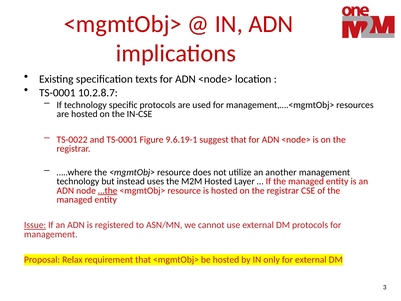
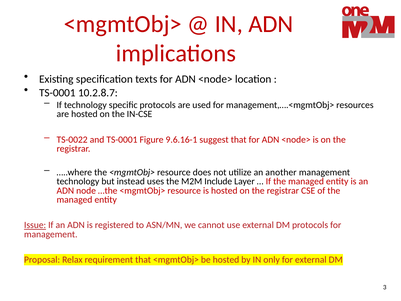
9.6.19-1: 9.6.19-1 -> 9.6.16-1 (181, 139)
M2M Hosted: Hosted -> Include (218, 181)
…the underline: present -> none (108, 190)
